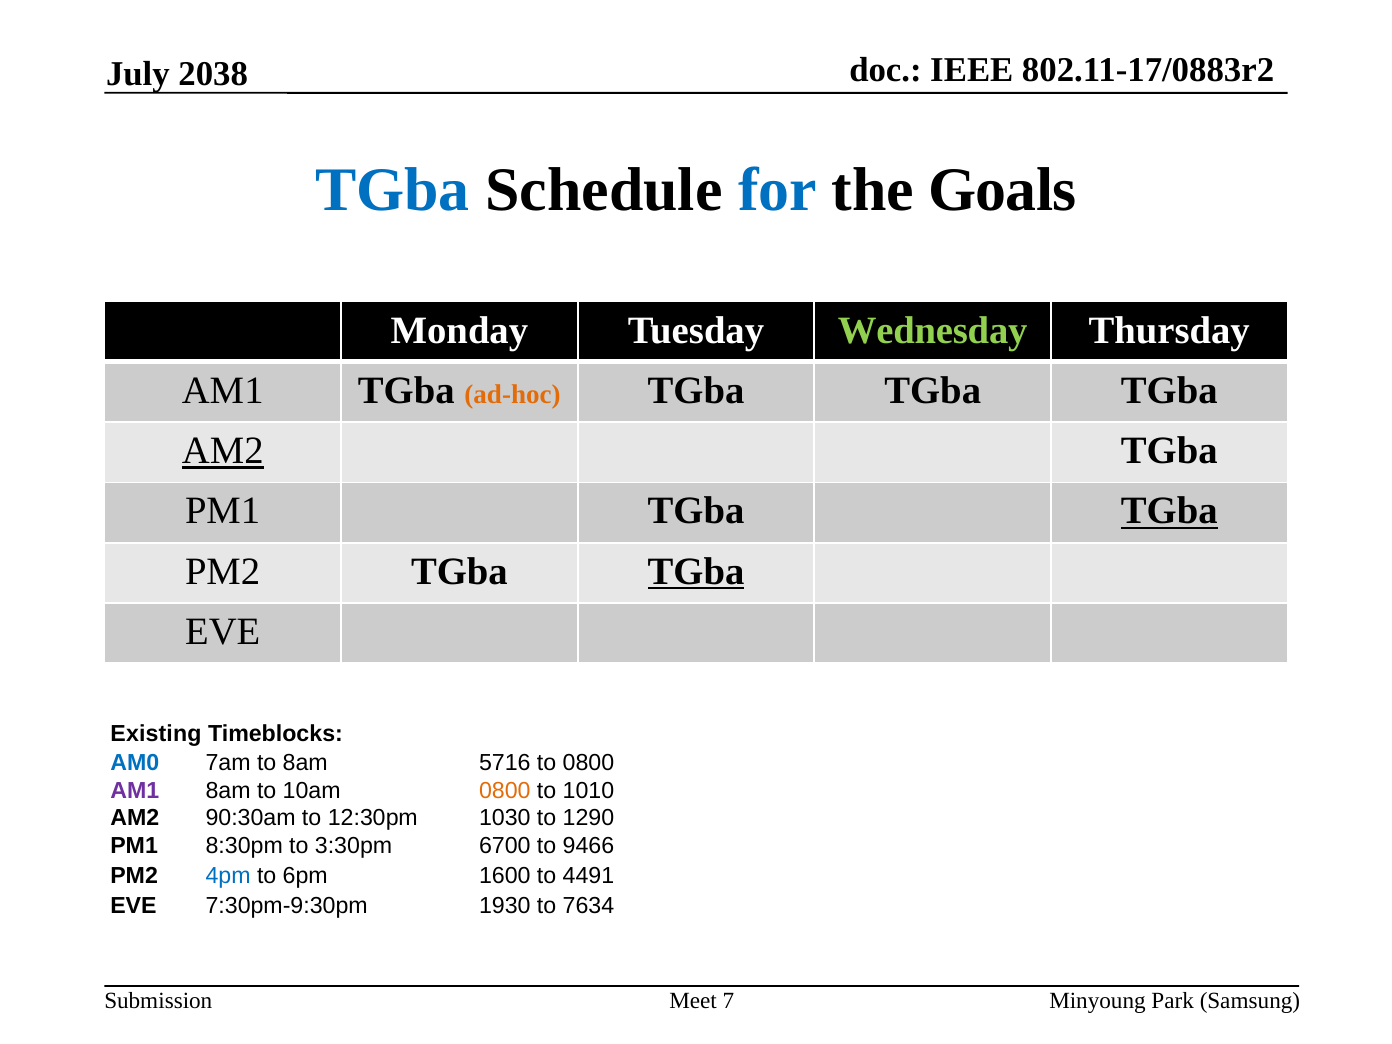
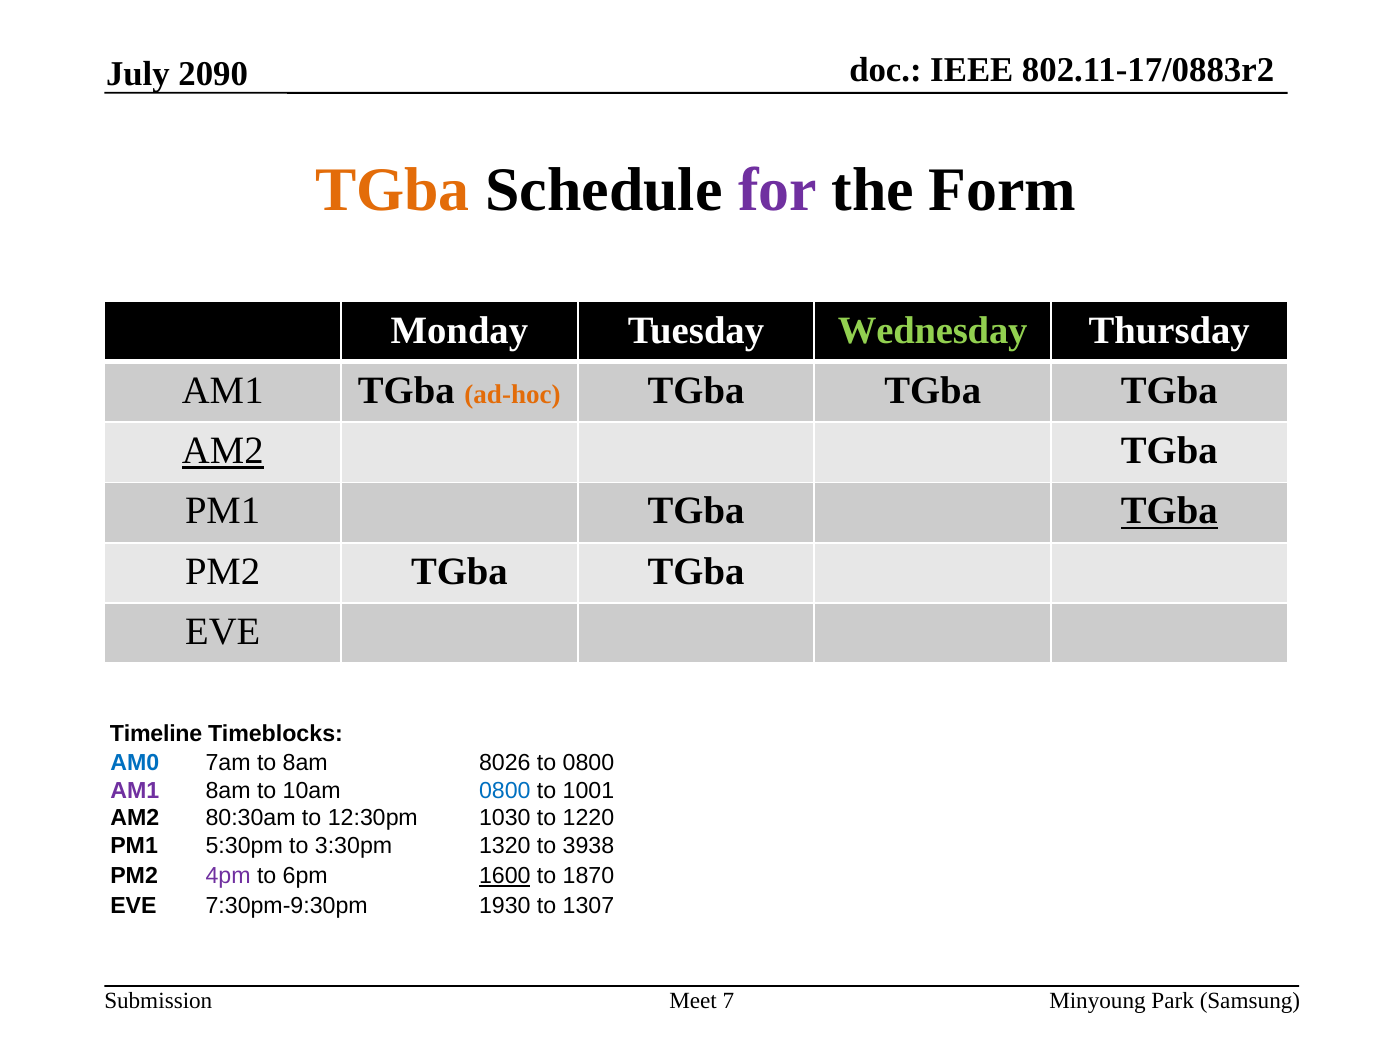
2038: 2038 -> 2090 (213, 74)
TGba colour: blue -> orange (393, 190)
for colour: blue -> purple (778, 190)
Goals: Goals -> Form (1002, 190)
TGba underline: present -> none (696, 571)
Existing: Existing -> Timeline (156, 734)
5716: 5716 -> 8026 (505, 763)
0800 colour: orange -> blue (505, 791)
1010: 1010 -> 1001 (588, 791)
90:30am: 90:30am -> 80:30am (251, 818)
1290: 1290 -> 1220 (588, 818)
8:30pm: 8:30pm -> 5:30pm (244, 845)
6700: 6700 -> 1320 (505, 845)
9466: 9466 -> 3938 (588, 845)
4pm colour: blue -> purple (228, 876)
1600 underline: none -> present (505, 876)
4491: 4491 -> 1870 (588, 876)
7634: 7634 -> 1307 (588, 906)
